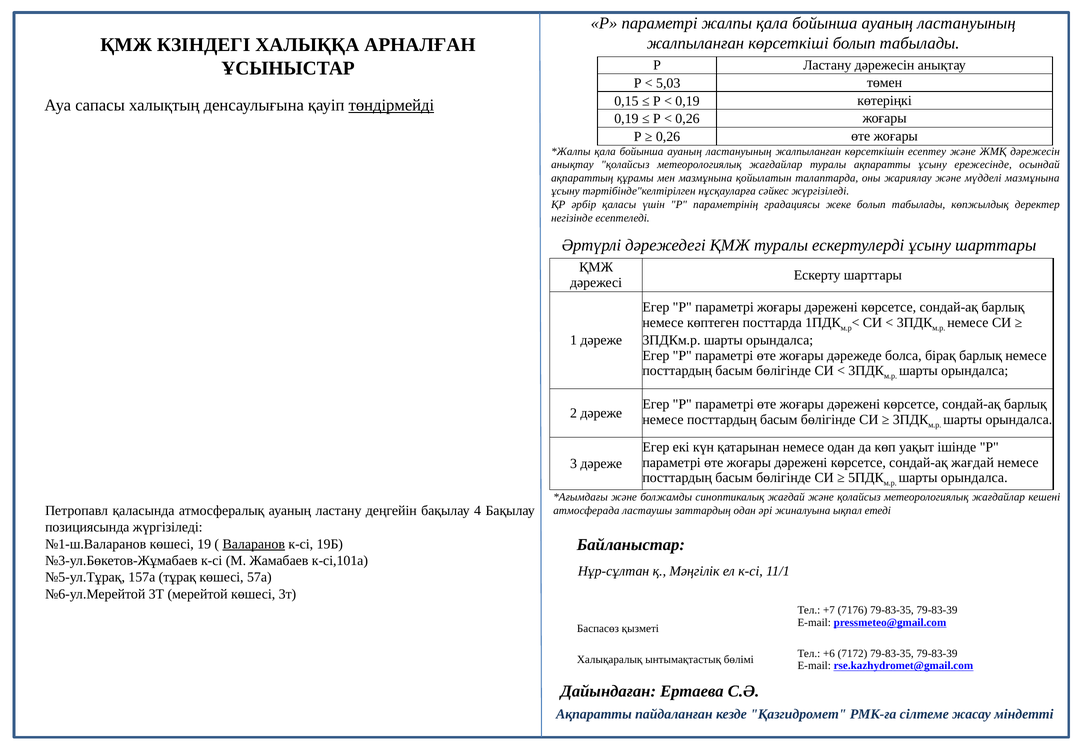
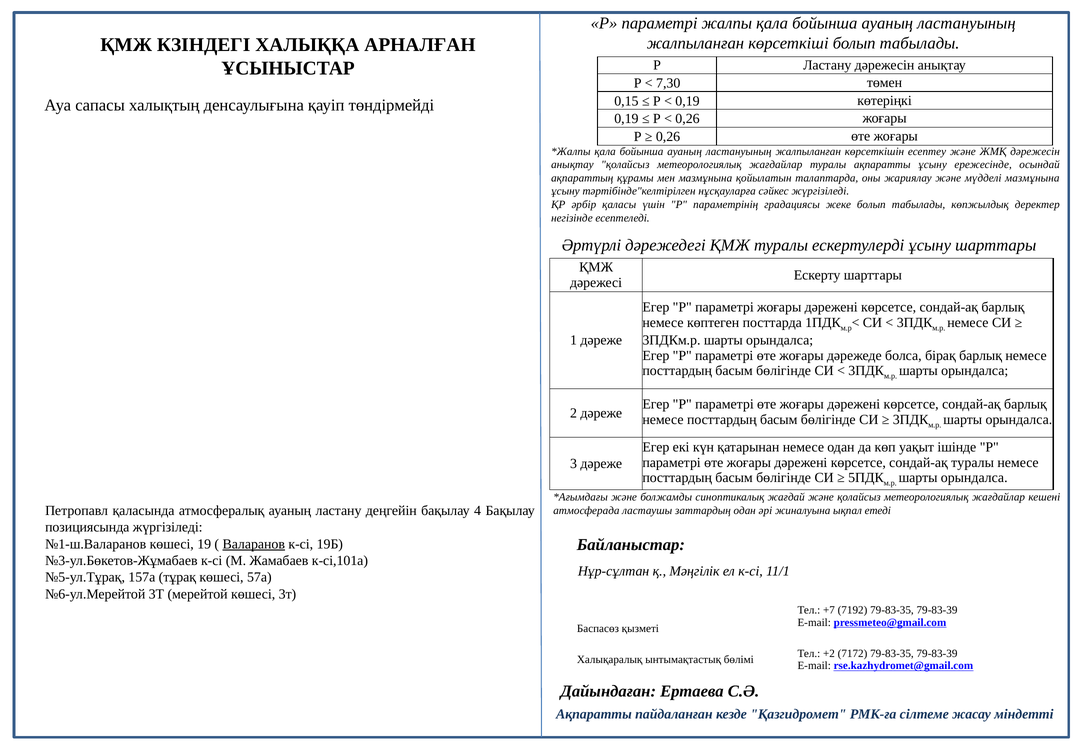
5,03: 5,03 -> 7,30 (668, 83)
төндірмейді underline: present -> none (391, 105)
сондай-ақ жағдай: жағдай -> туралы (973, 462)
7176: 7176 -> 7192 (853, 610)
+6: +6 -> +2 (829, 653)
